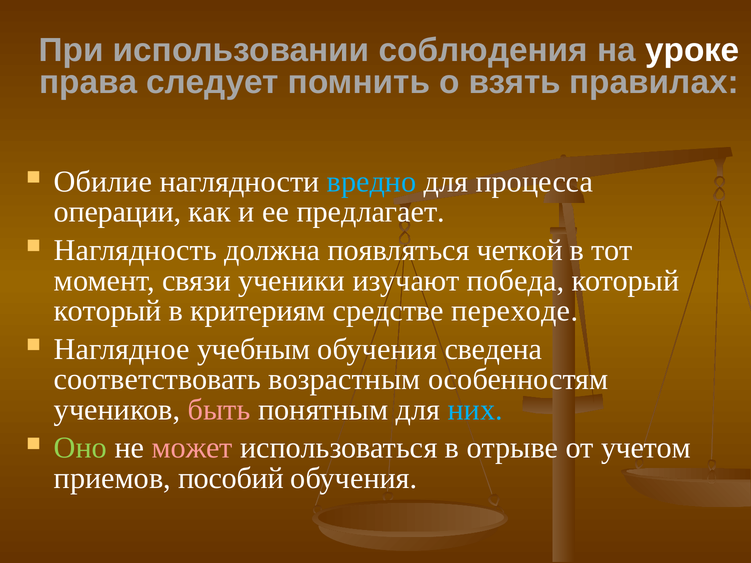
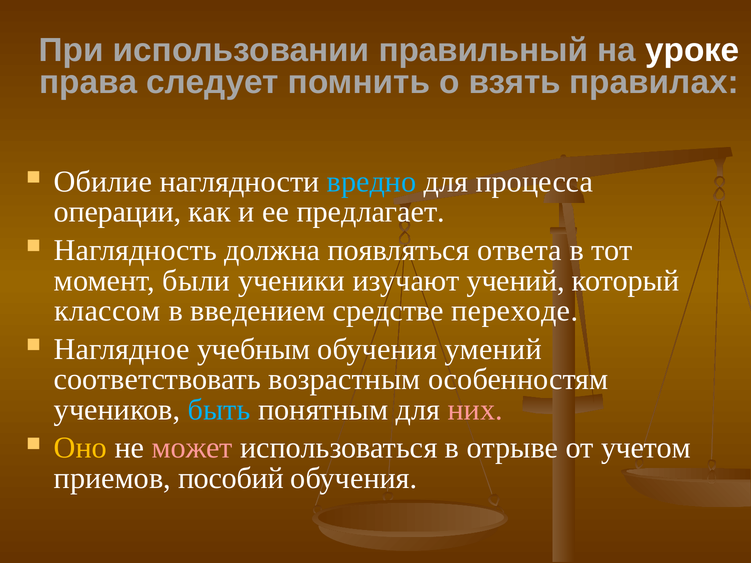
соблюдения: соблюдения -> правильный (483, 50)
четкой: четкой -> ответа (519, 251)
связи: связи -> были (196, 281)
победа: победа -> учений (516, 281)
который: который -> классом (107, 311)
критериям: критериям -> введением (258, 311)
сведена: сведена -> умений (493, 349)
быть colour: pink -> light blue (219, 410)
них colour: light blue -> pink (475, 410)
Оно colour: light green -> yellow (81, 448)
